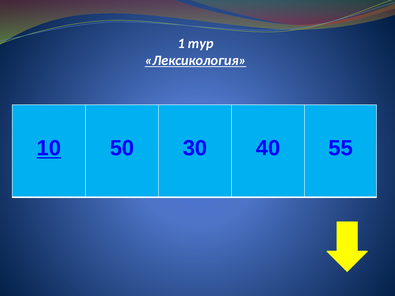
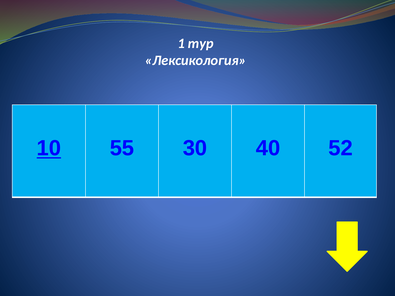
Лексикология underline: present -> none (196, 61)
50: 50 -> 55 (122, 148)
55: 55 -> 52 (341, 148)
